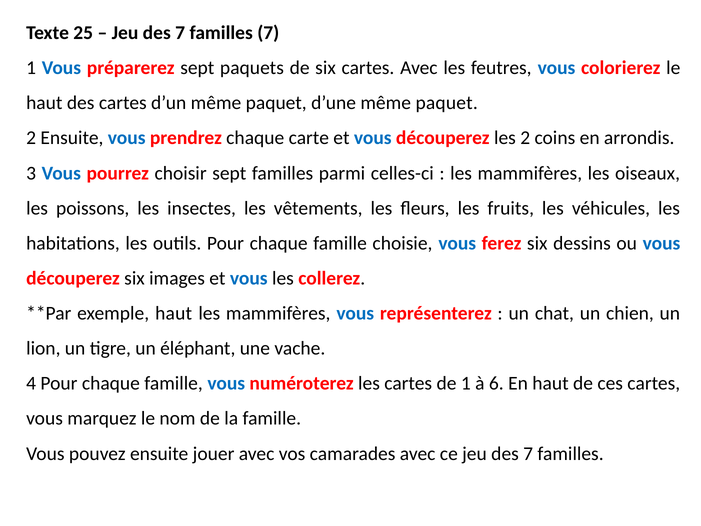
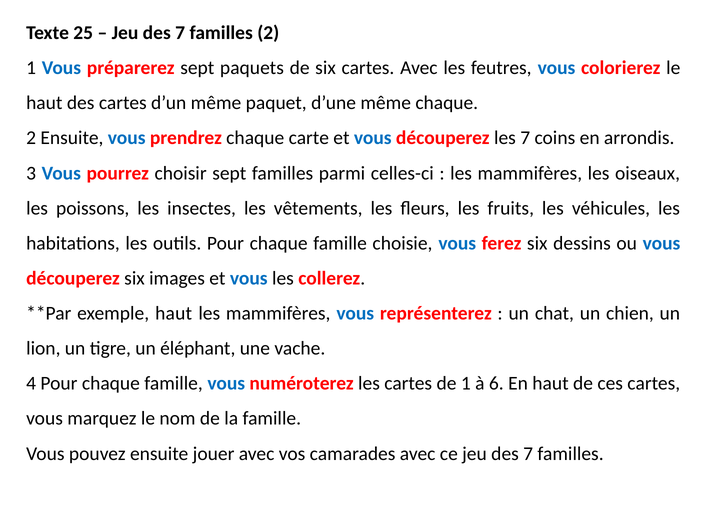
familles 7: 7 -> 2 (268, 33)
d’une même paquet: paquet -> chaque (447, 103)
les 2: 2 -> 7 (525, 138)
